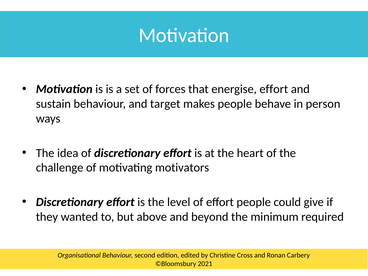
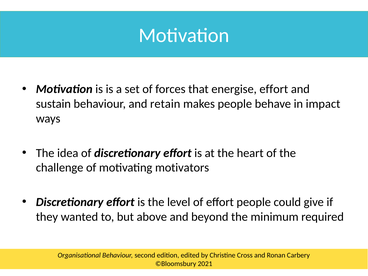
target: target -> retain (165, 104)
person: person -> impact (323, 104)
